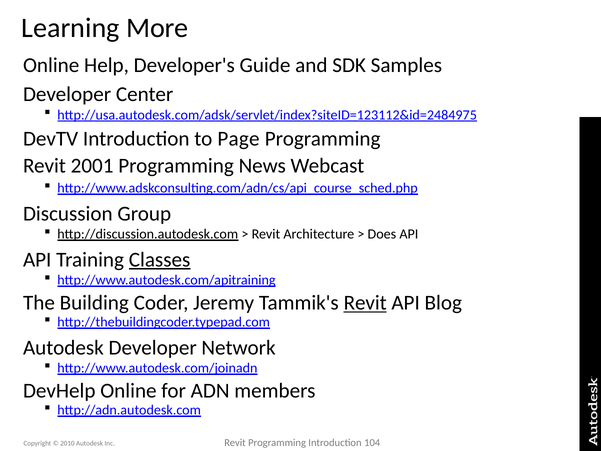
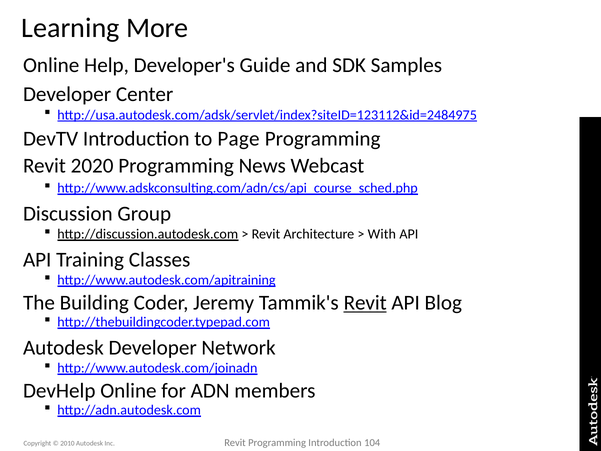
2001: 2001 -> 2020 (92, 166)
Does: Does -> With (382, 234)
Classes underline: present -> none (160, 260)
